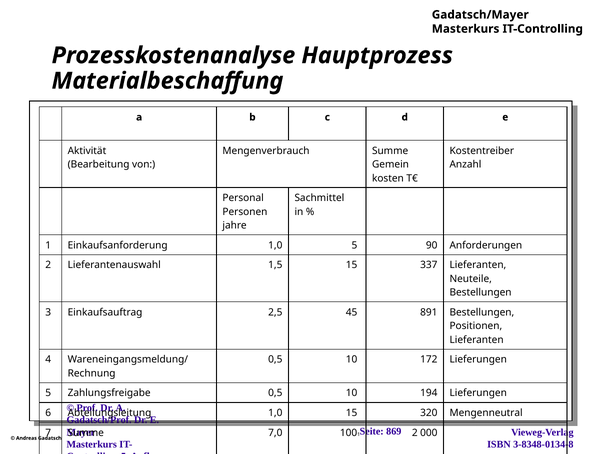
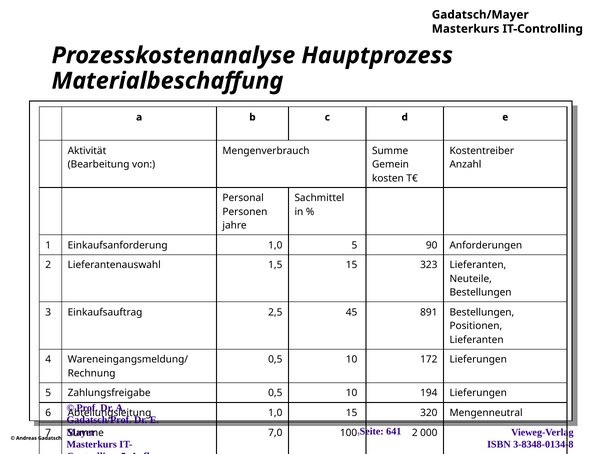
337: 337 -> 323 (429, 265)
869: 869 -> 641 (394, 431)
